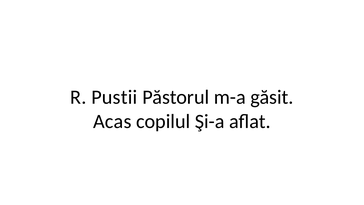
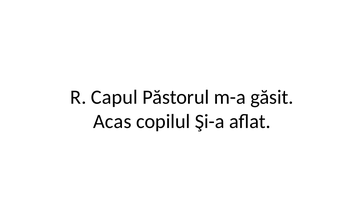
Pustii: Pustii -> Capul (114, 97)
